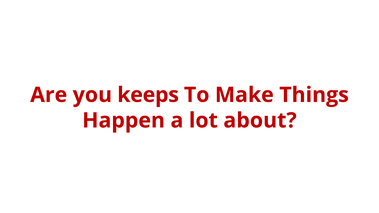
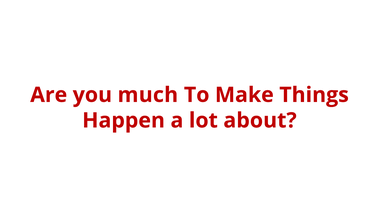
keeps: keeps -> much (148, 95)
